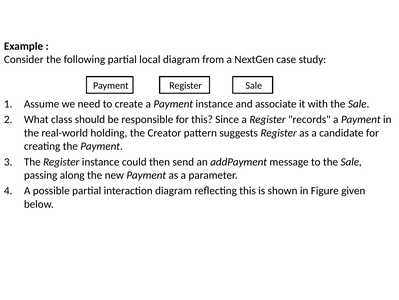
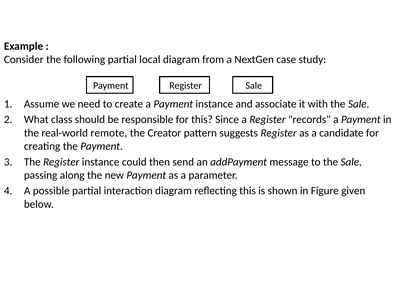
holding: holding -> remote (109, 133)
